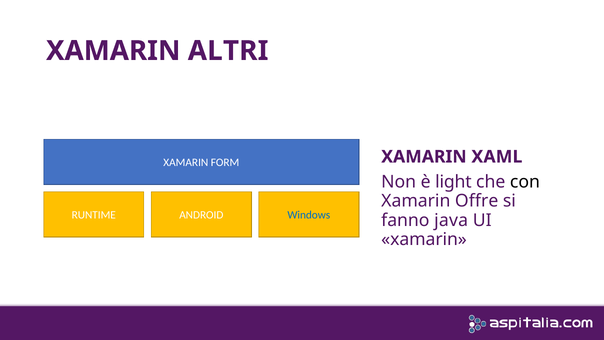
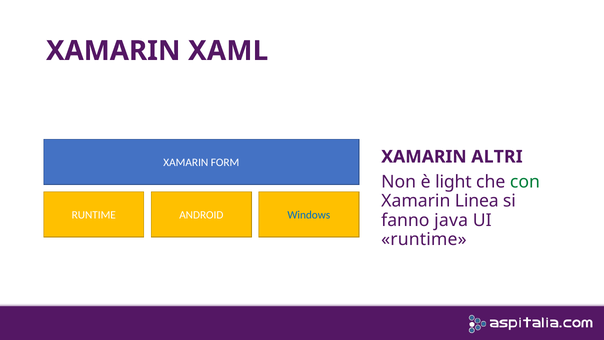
ALTRI: ALTRI -> XAML (228, 51)
XAML: XAML -> ALTRI (497, 157)
con colour: black -> green (525, 182)
Offre: Offre -> Linea (477, 201)
xamarin: xamarin -> runtime (424, 239)
